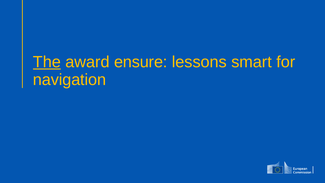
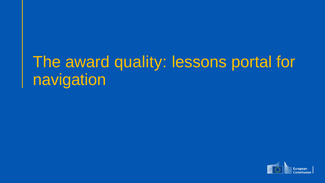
The underline: present -> none (47, 62)
ensure: ensure -> quality (141, 62)
smart: smart -> portal (252, 62)
